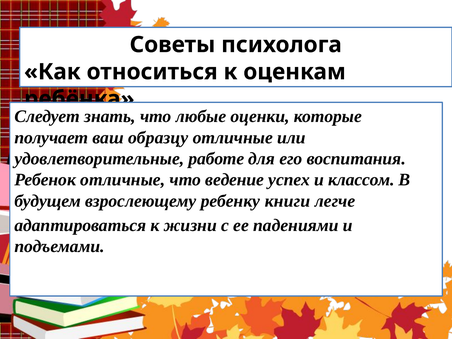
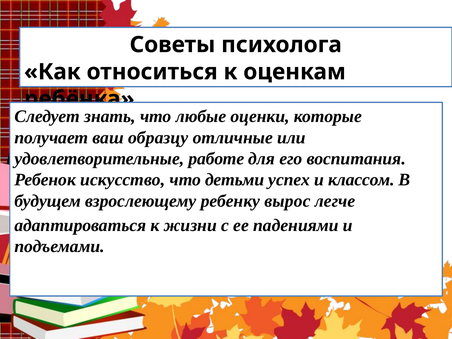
Ребенок отличные: отличные -> искусство (123, 180)
ведение: ведение -> детьми (235, 180)
книги: книги -> вырос (287, 201)
